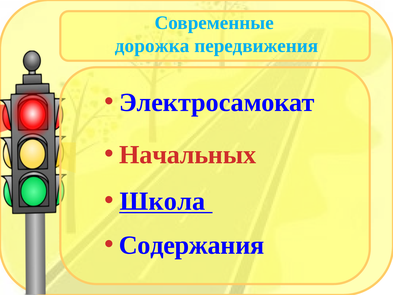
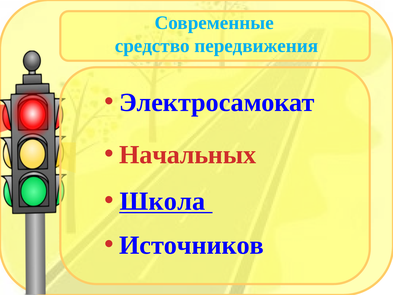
дорожка: дорожка -> средство (152, 46)
Содержания: Содержания -> Источников (191, 245)
